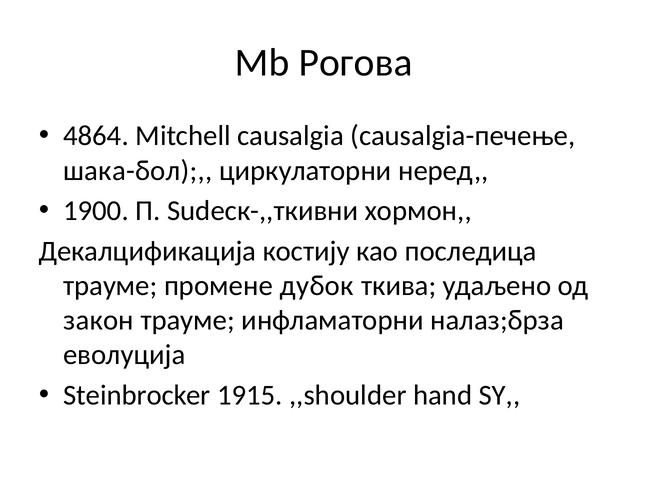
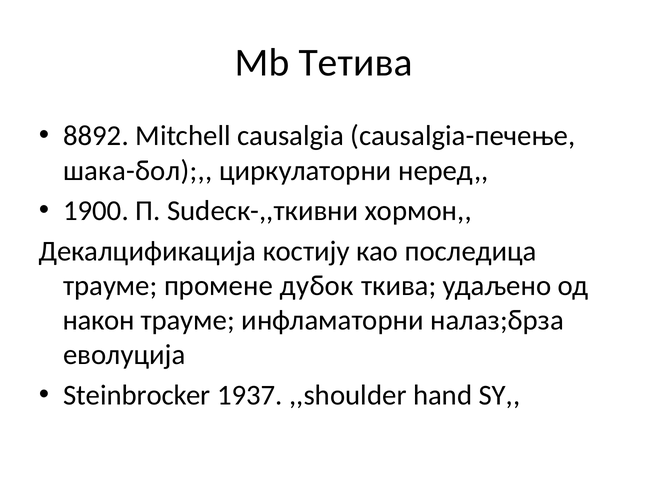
Рогова: Рогова -> Тетива (356, 63)
4864: 4864 -> 8892 (96, 136)
закон: закон -> након (99, 320)
1915: 1915 -> 1937 (250, 395)
